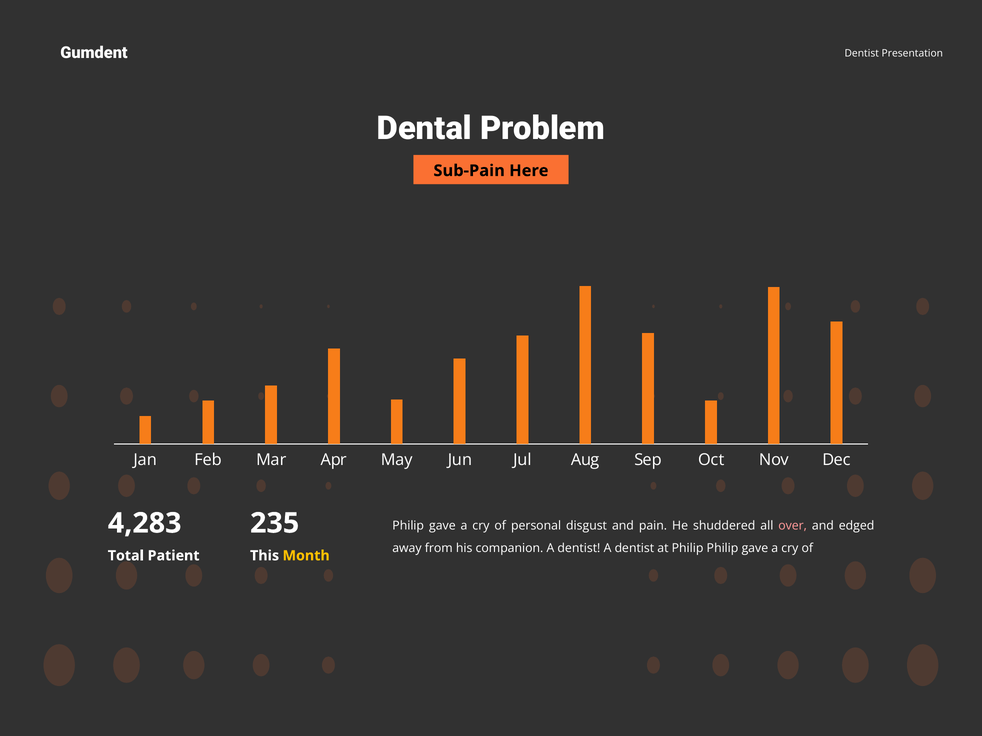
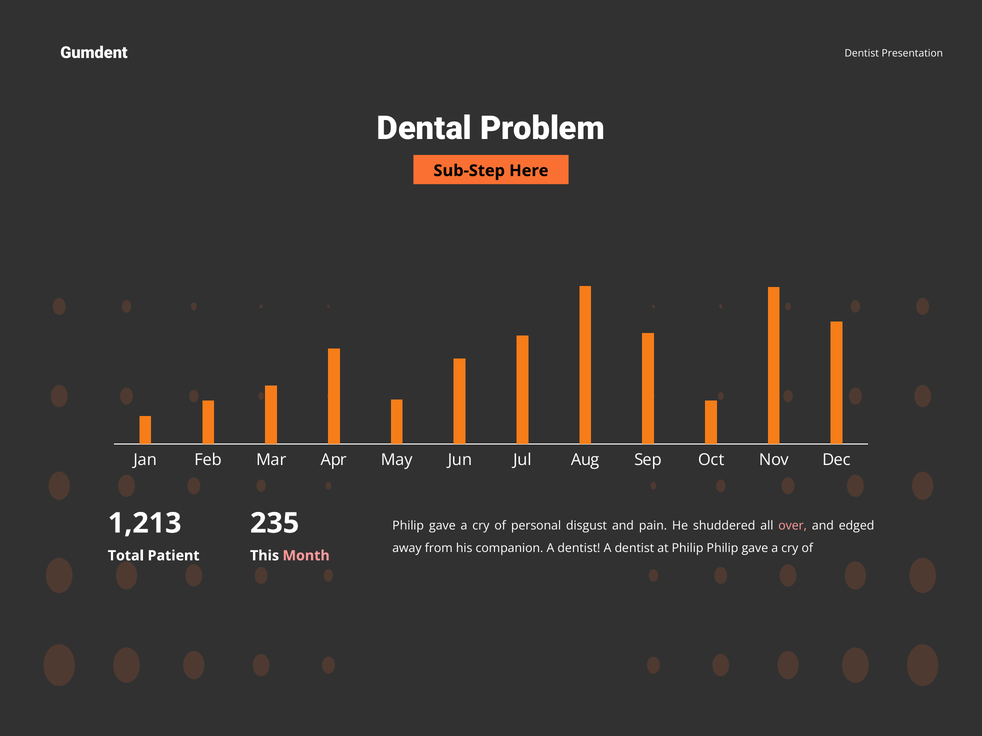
Sub-Pain: Sub-Pain -> Sub-Step (469, 171)
4,283: 4,283 -> 1,213 (145, 524)
Month colour: yellow -> pink (306, 556)
